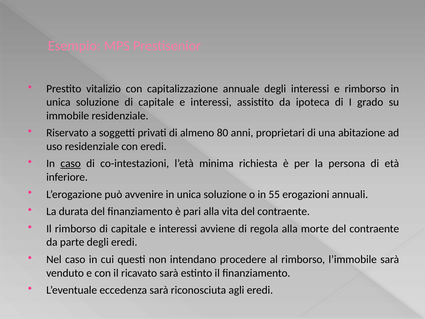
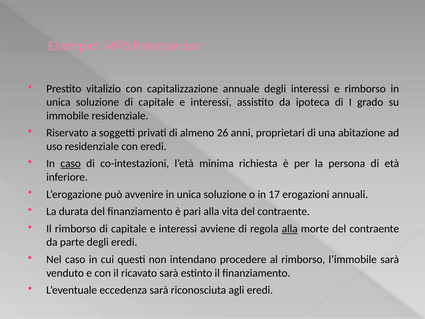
80: 80 -> 26 (223, 133)
55: 55 -> 17 (274, 194)
alla underline: none -> present (290, 229)
